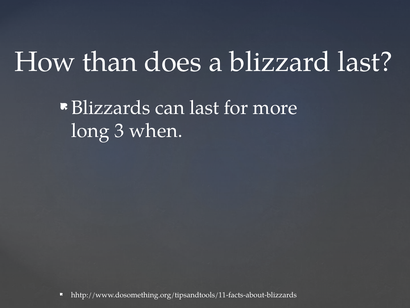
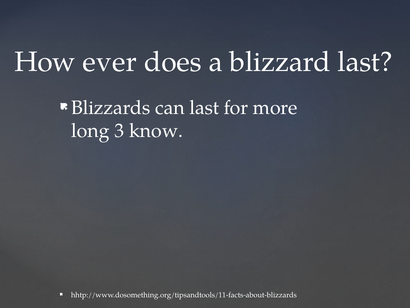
than: than -> ever (110, 62)
when: when -> know (156, 131)
